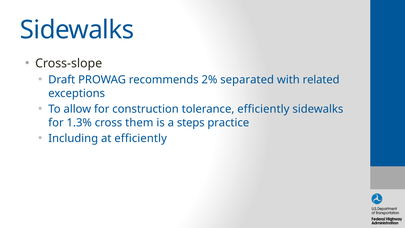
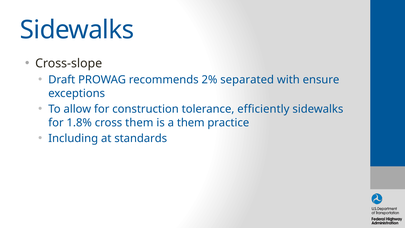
related: related -> ensure (321, 80)
1.3%: 1.3% -> 1.8% (79, 123)
a steps: steps -> them (191, 123)
at efficiently: efficiently -> standards (141, 138)
